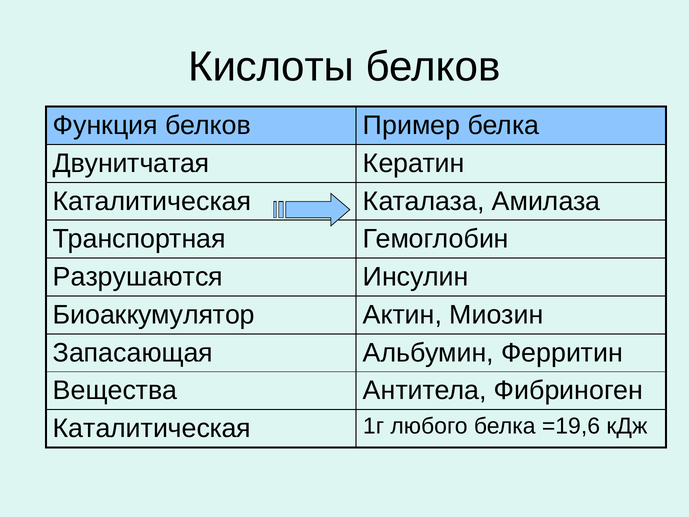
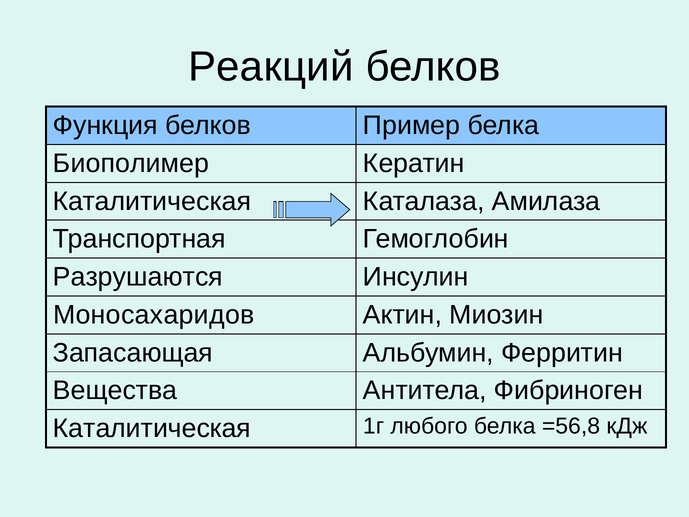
Кислоты: Кислоты -> Реакций (271, 67)
Двунитчатая: Двунитчатая -> Биополимер (131, 163)
Биоаккумулятор: Биоаккумулятор -> Моносахаридов (154, 315)
=19,6: =19,6 -> =56,8 (571, 426)
